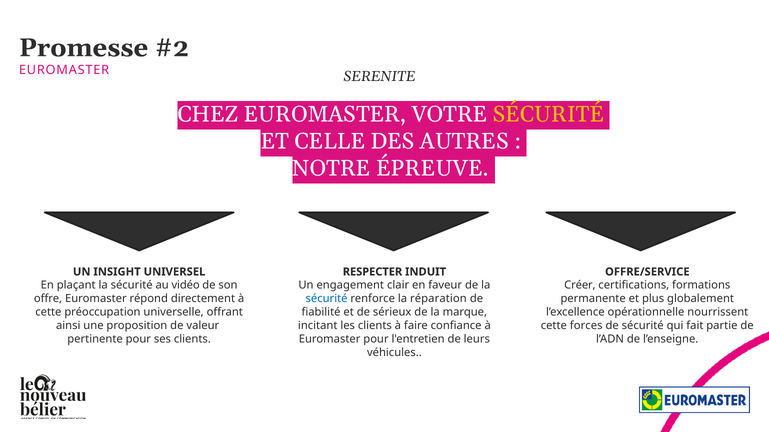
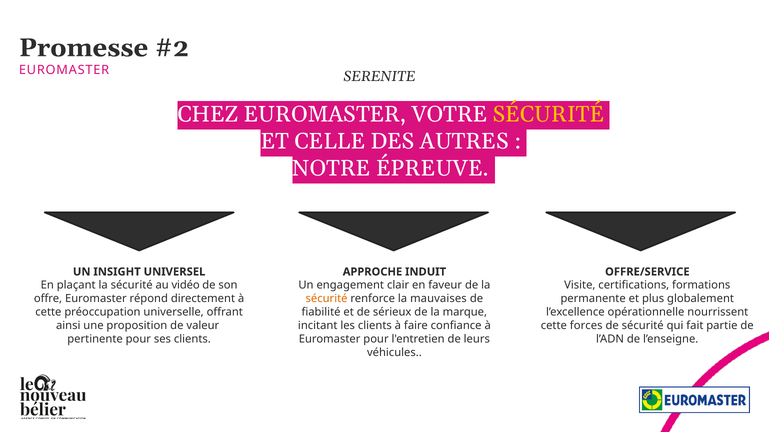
RESPECTER: RESPECTER -> APPROCHE (372, 272)
Créer: Créer -> Visite (580, 286)
sécurité colour: blue -> orange (327, 299)
réparation: réparation -> mauvaises (438, 299)
